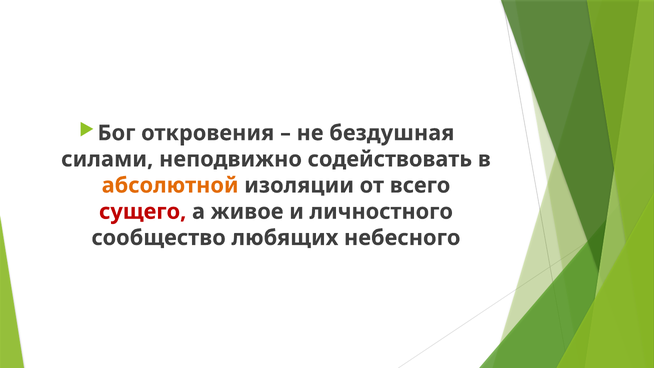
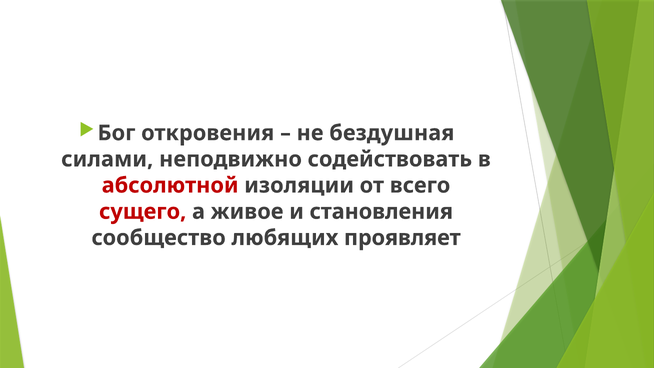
абсолютной colour: orange -> red (170, 185)
личностного: личностного -> становления (381, 212)
небесного: небесного -> проявляет (402, 238)
